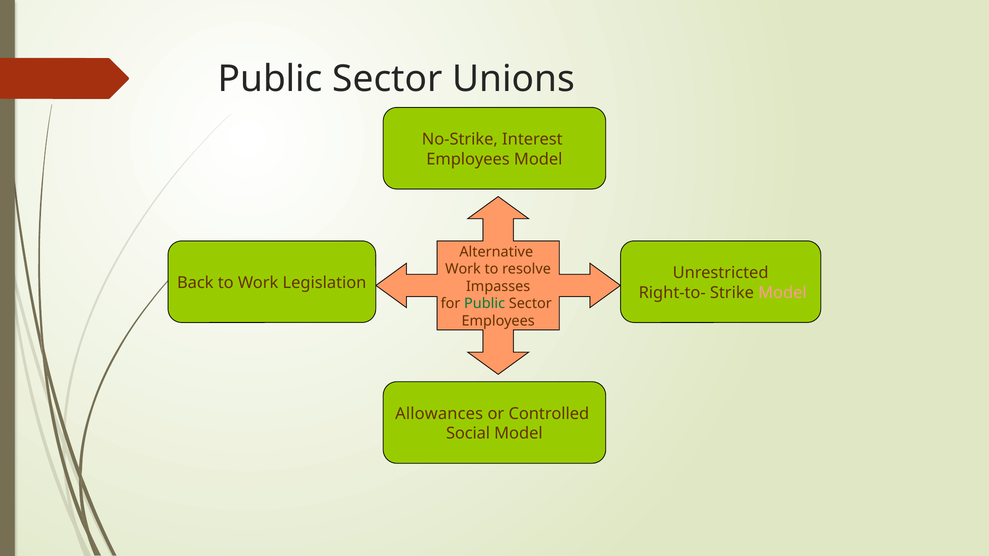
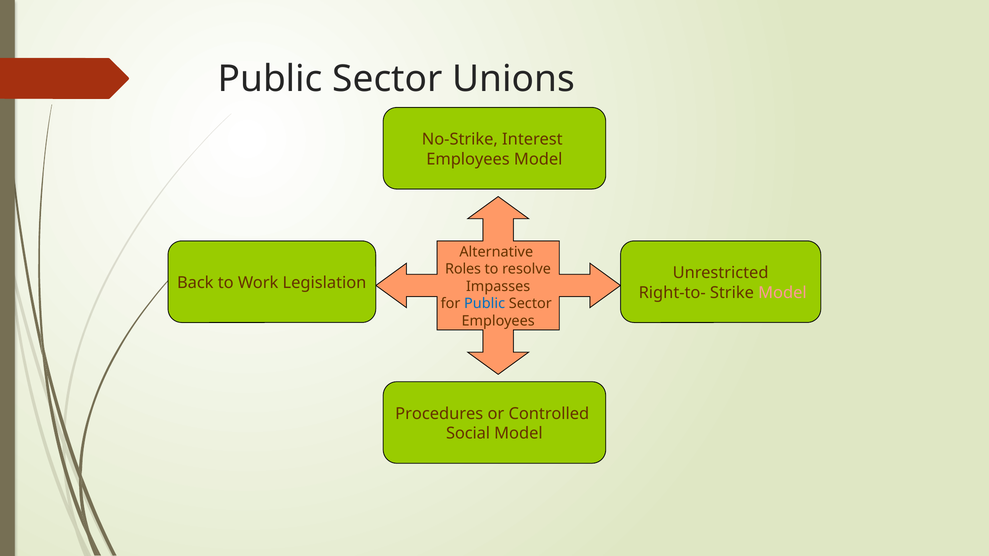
Work: Work -> Roles (463, 269)
Public colour: green -> blue (485, 304)
Allowances: Allowances -> Procedures (439, 414)
